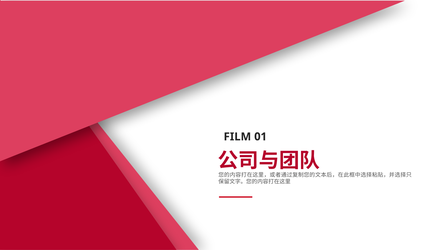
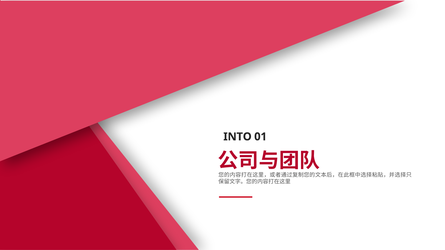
FILM: FILM -> INTO (238, 137)
